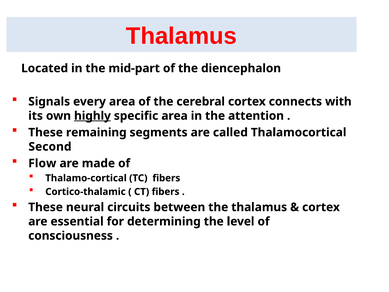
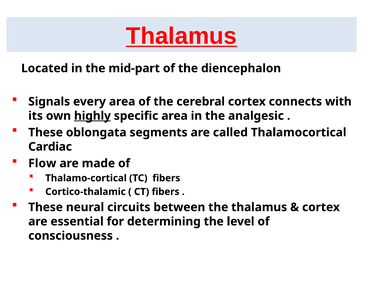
Thalamus underline: none -> present (181, 36)
attention: attention -> analgesic (256, 116)
remaining: remaining -> oblongata (96, 132)
Second: Second -> Cardiac (50, 147)
